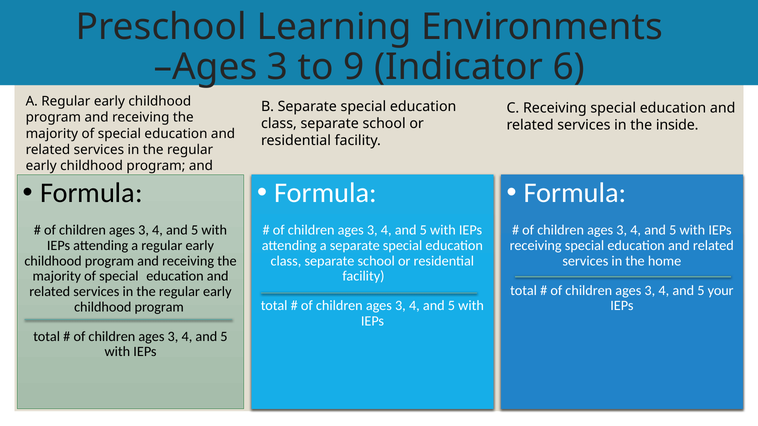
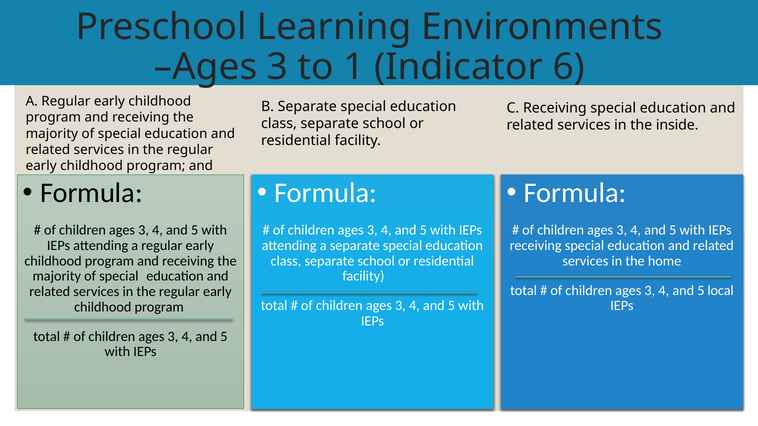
9: 9 -> 1 (354, 67)
your: your -> local (721, 291)
